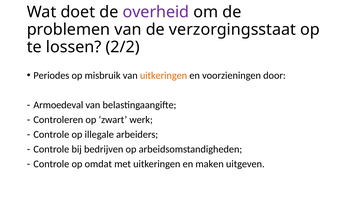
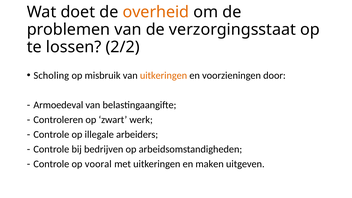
overheid colour: purple -> orange (156, 12)
Periodes: Periodes -> Scholing (51, 76)
omdat: omdat -> vooral (98, 164)
